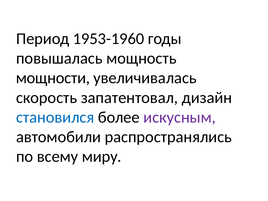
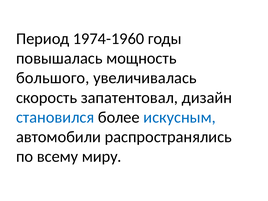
1953-1960: 1953-1960 -> 1974-1960 (109, 39)
мощности: мощности -> большого (53, 78)
искусным colour: purple -> blue (180, 117)
